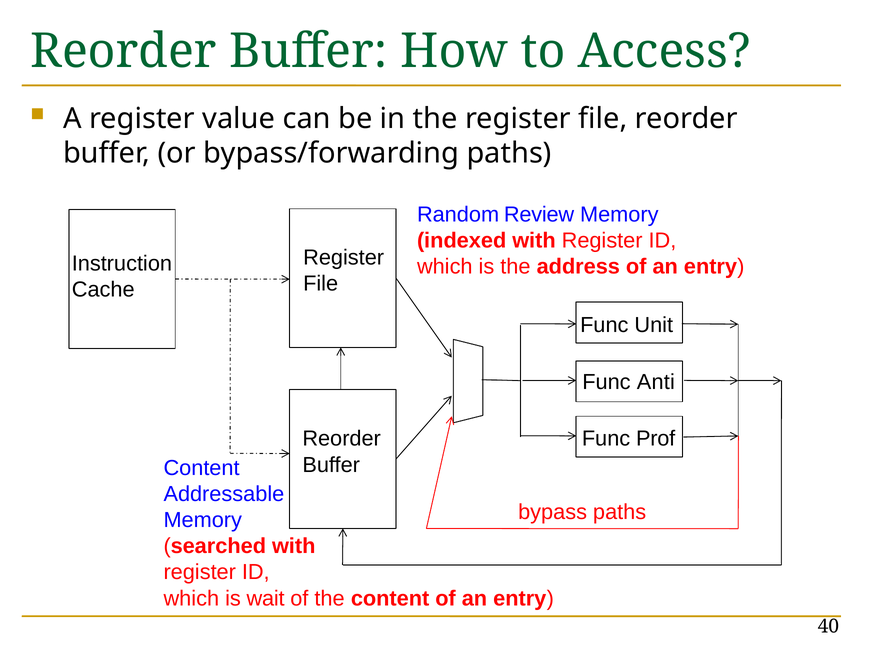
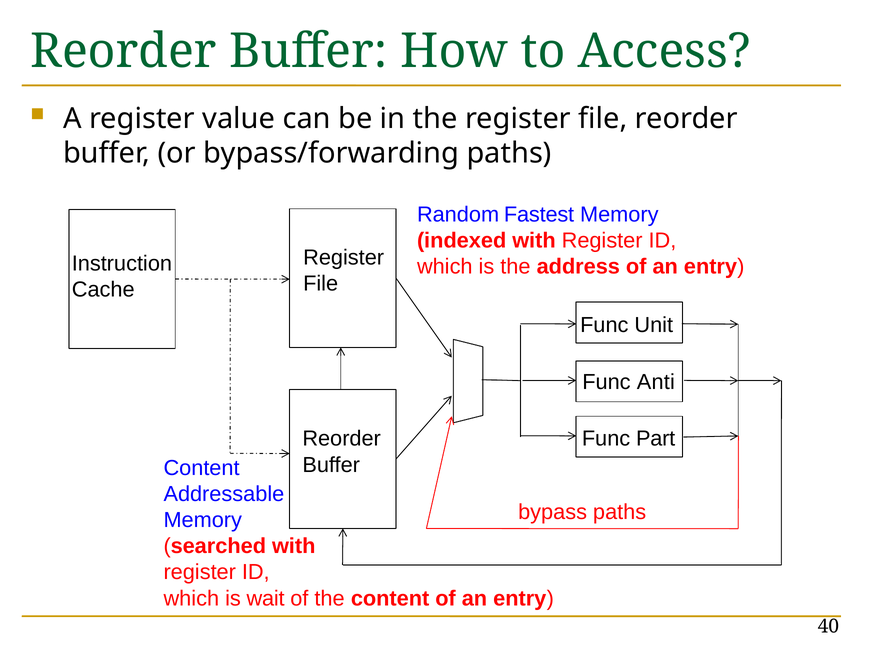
Review: Review -> Fastest (539, 215)
Prof: Prof -> Part (656, 439)
